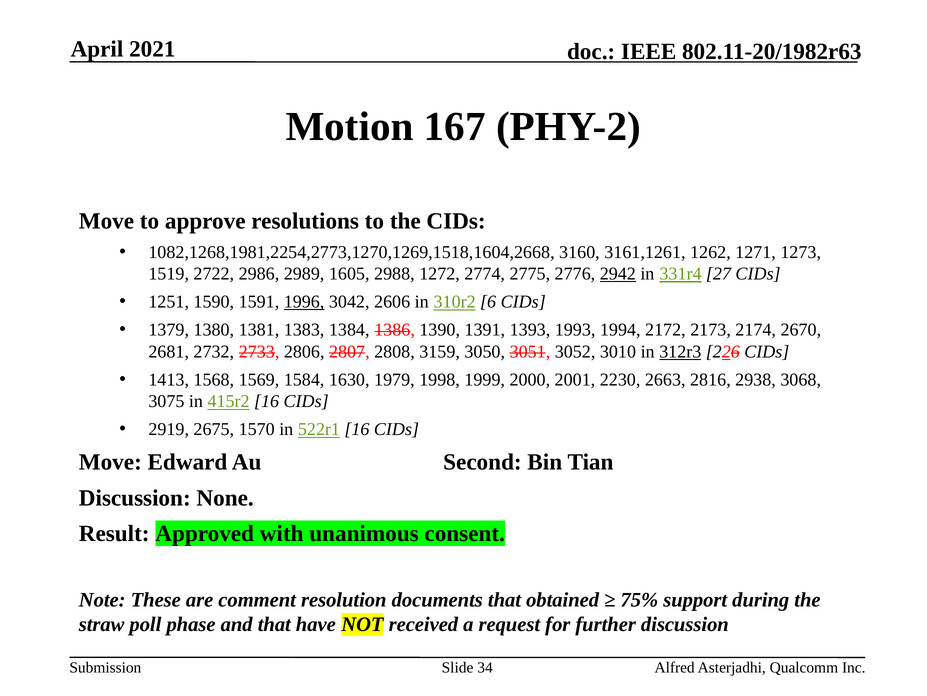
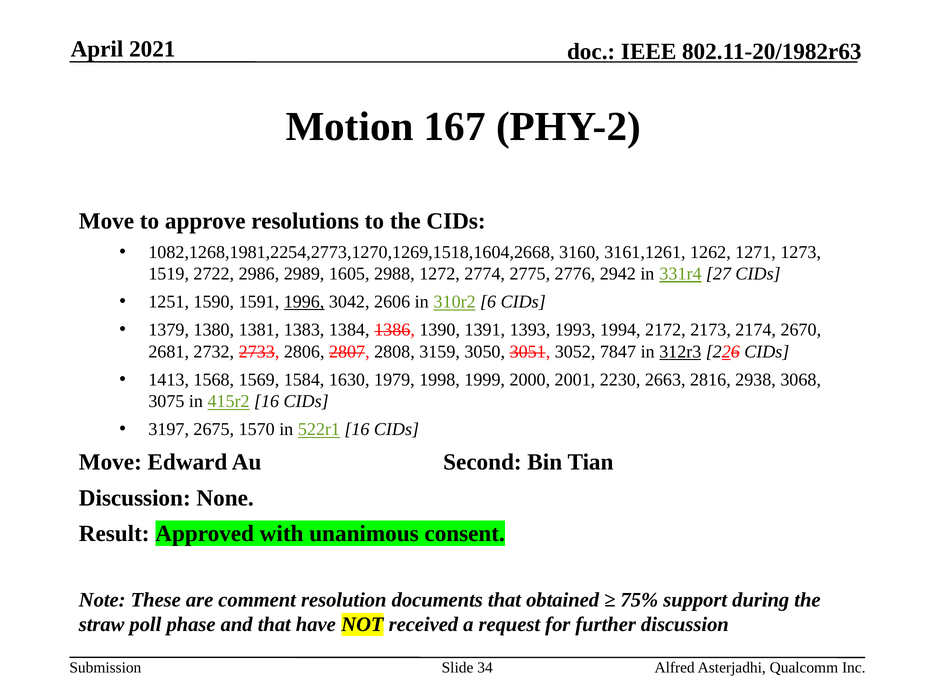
2942 underline: present -> none (618, 273)
3010: 3010 -> 7847 (618, 351)
2919: 2919 -> 3197 (169, 429)
